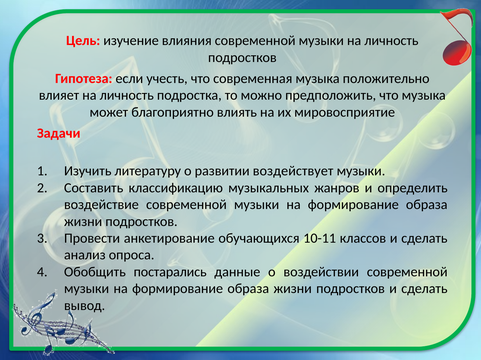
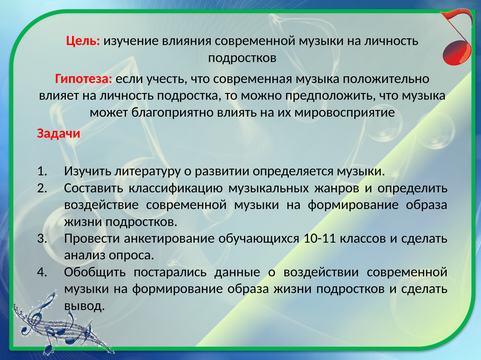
воздействует: воздействует -> определяется (293, 171)
